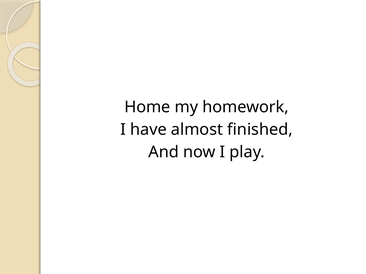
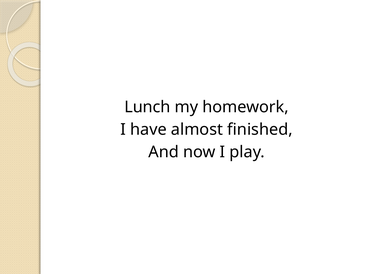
Home: Home -> Lunch (147, 107)
